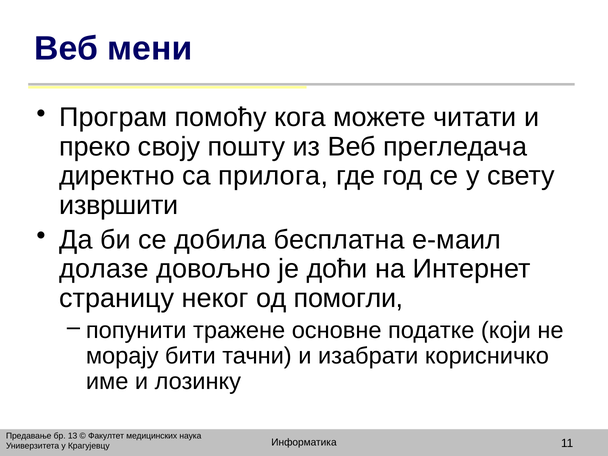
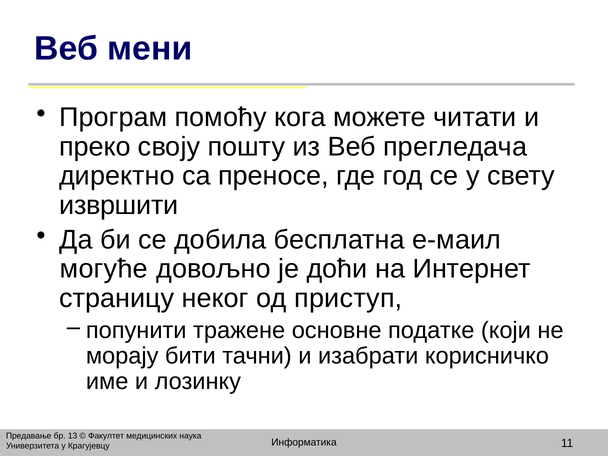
прилога: прилога -> преносе (273, 176)
долазе: долазе -> могуће (104, 269)
помогли: помогли -> приступ (348, 298)
